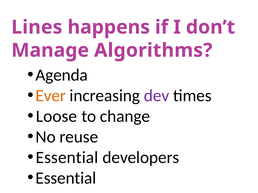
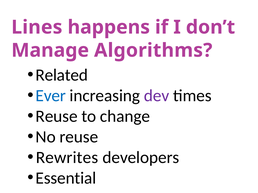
Agenda: Agenda -> Related (62, 75)
Ever colour: orange -> blue (51, 96)
Loose: Loose -> Reuse (57, 117)
Essential: Essential -> Rewrites (67, 158)
